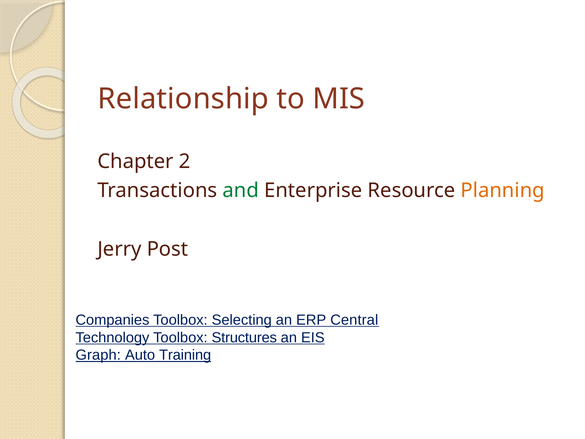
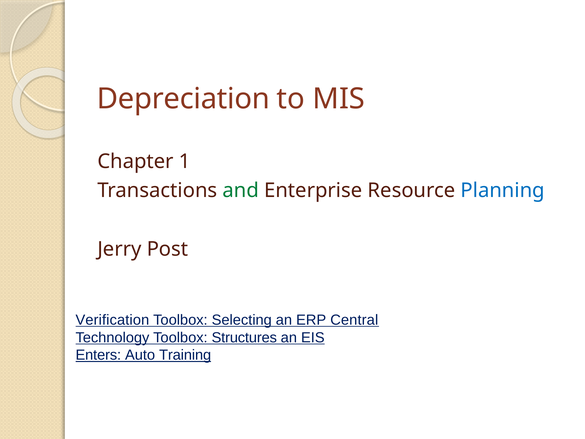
Relationship: Relationship -> Depreciation (183, 99)
2: 2 -> 1 (185, 161)
Planning colour: orange -> blue (503, 190)
Companies: Companies -> Verification (112, 320)
Graph: Graph -> Enters (98, 355)
